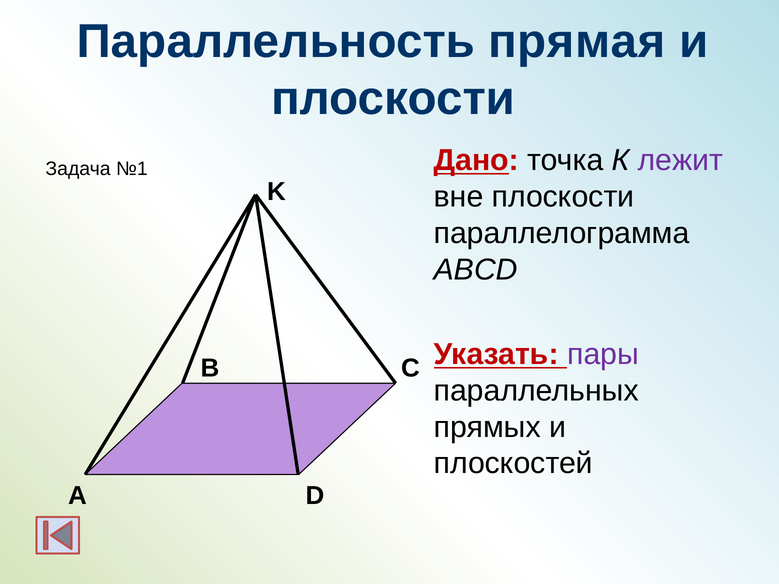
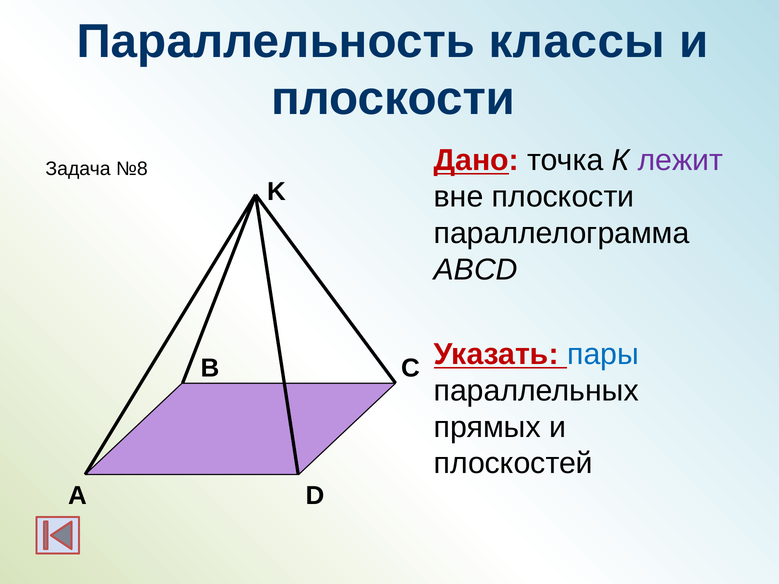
прямая: прямая -> классы (577, 42)
№1: №1 -> №8 (132, 169)
пары colour: purple -> blue (603, 355)
